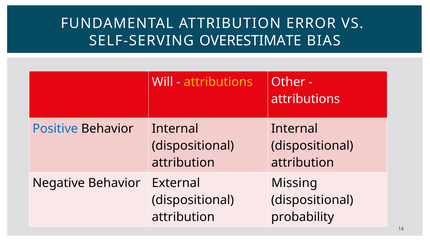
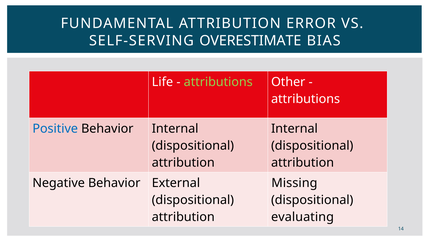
Will: Will -> Life (162, 82)
attributions colour: yellow -> light green (218, 82)
probability: probability -> evaluating (303, 217)
